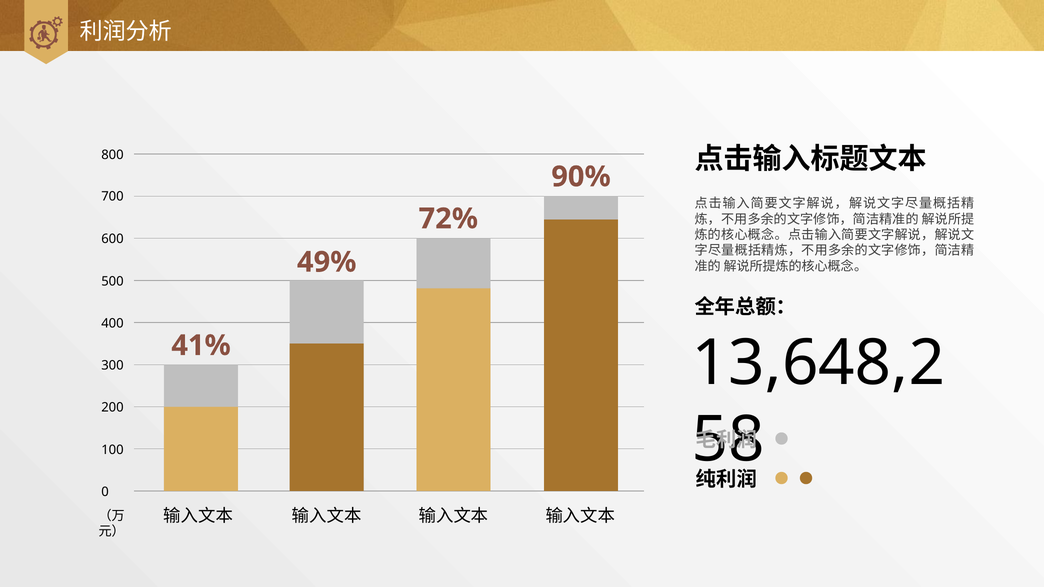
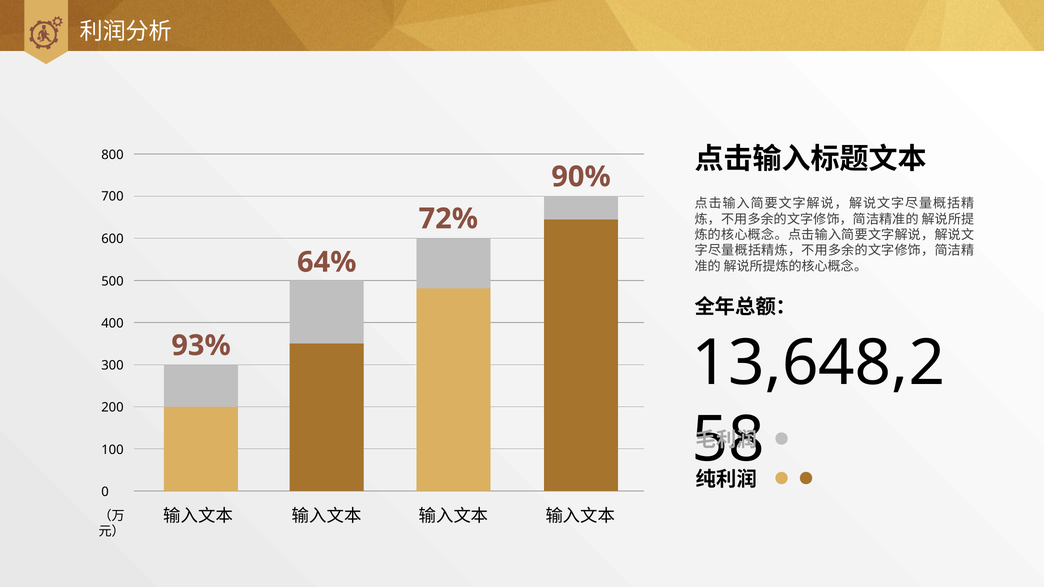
49%: 49% -> 64% (327, 262)
41%: 41% -> 93% (201, 346)
